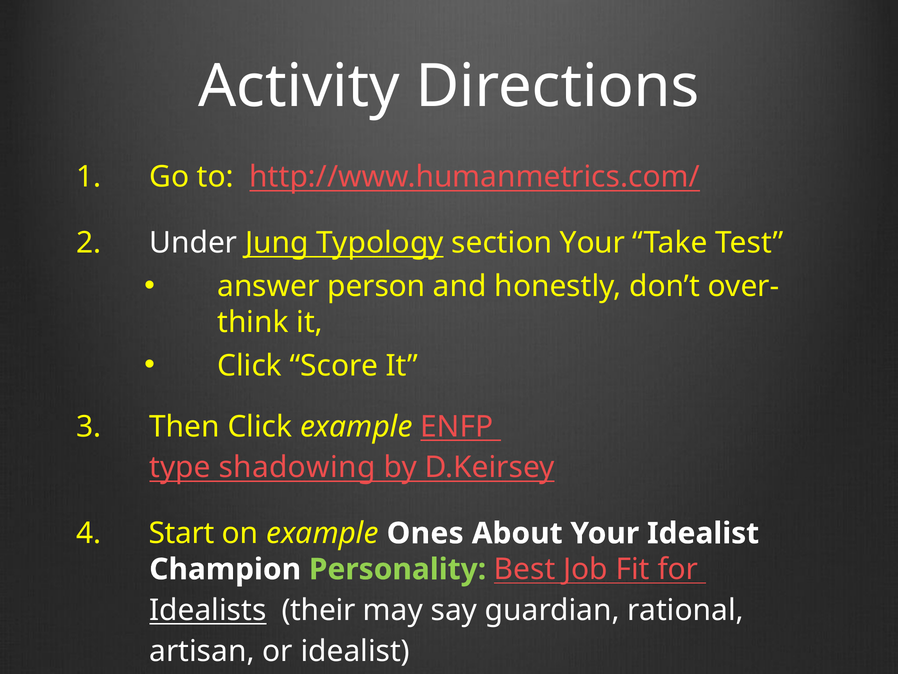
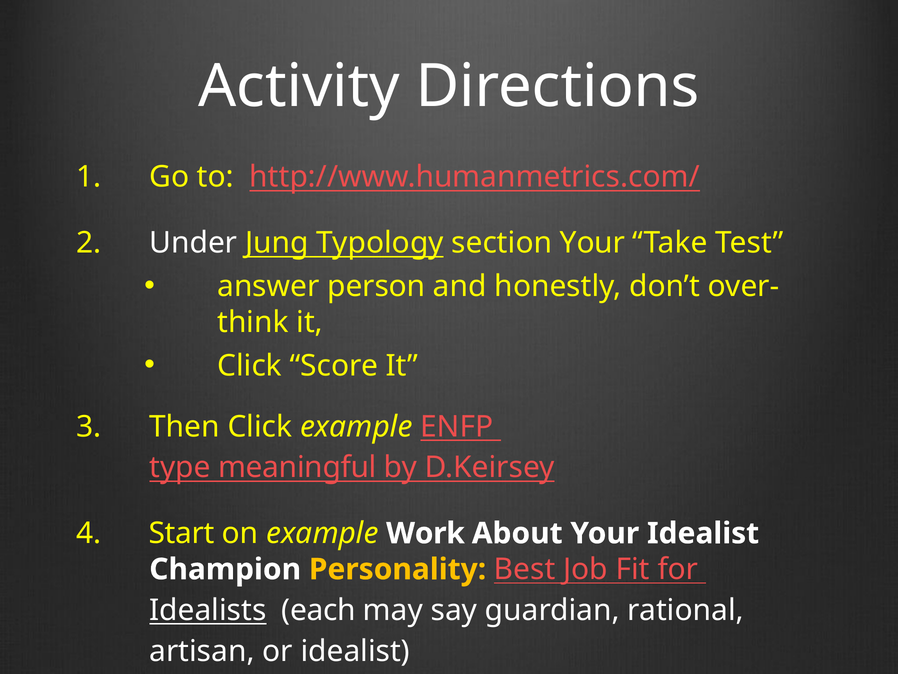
shadowing: shadowing -> meaningful (297, 467)
Ones: Ones -> Work (425, 533)
Personality colour: light green -> yellow (398, 569)
their: their -> each (319, 610)
